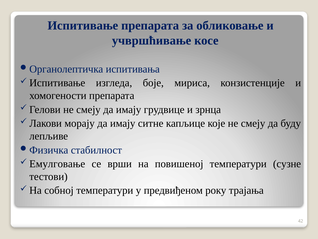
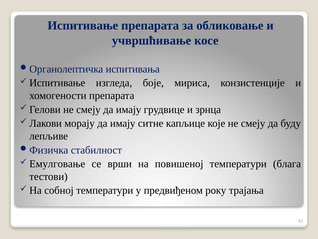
сузне: сузне -> блага (287, 164)
